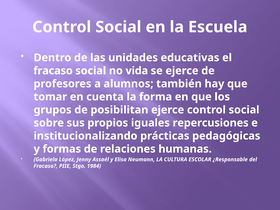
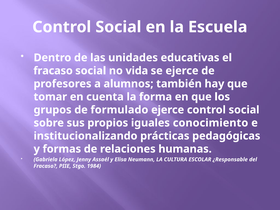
posibilitan: posibilitan -> formulado (119, 110)
repercusiones: repercusiones -> conocimiento (211, 123)
